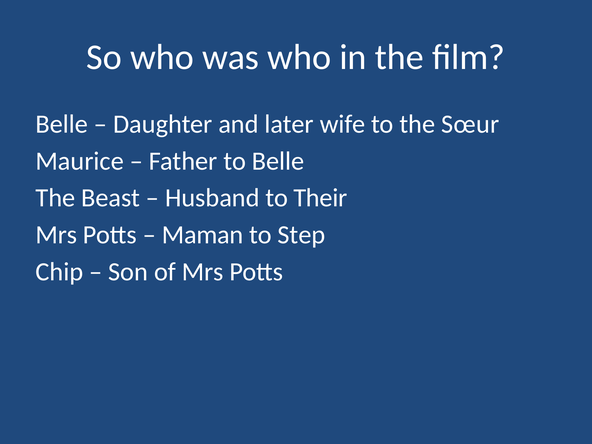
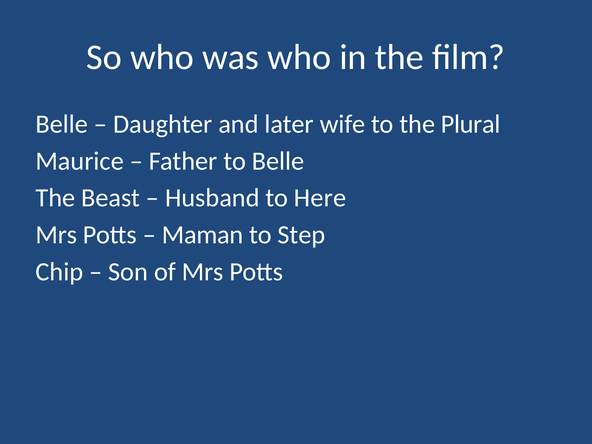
Sœur: Sœur -> Plural (471, 124)
Their: Their -> Here (320, 198)
